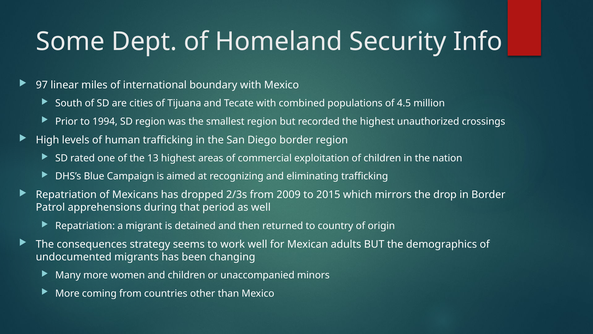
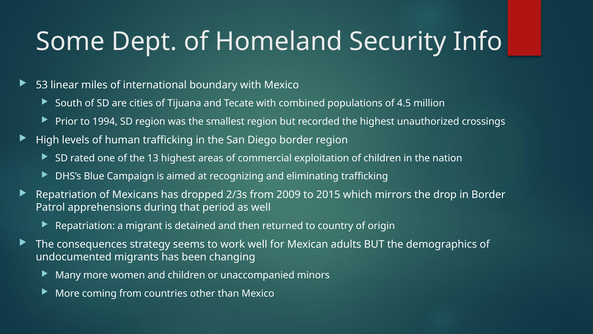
97: 97 -> 53 (42, 85)
